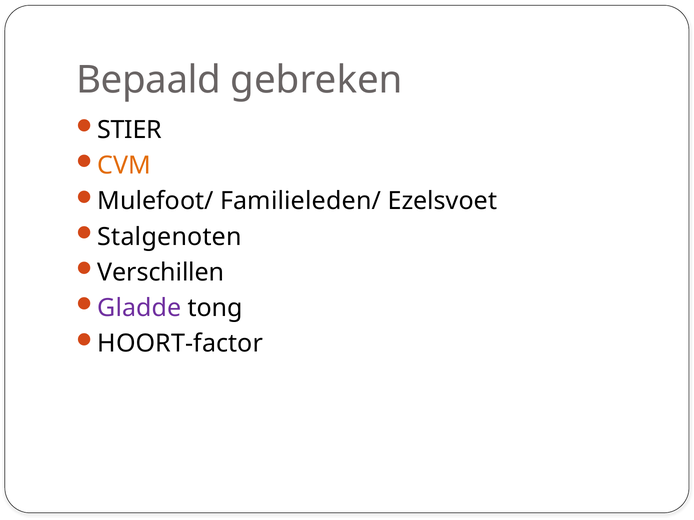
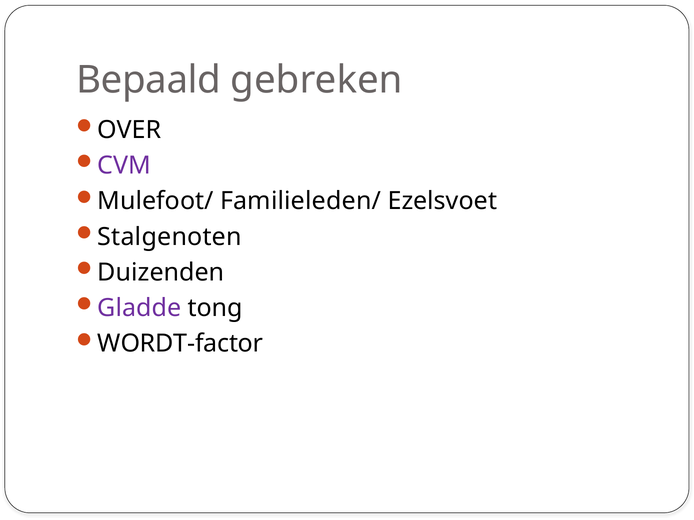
STIER: STIER -> OVER (129, 130)
CVM colour: orange -> purple (124, 166)
Verschillen: Verschillen -> Duizenden (161, 273)
HOORT-factor: HOORT-factor -> WORDT-factor (180, 344)
